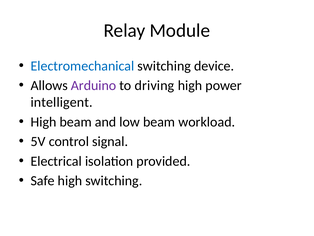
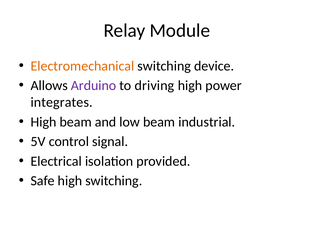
Electromechanical colour: blue -> orange (82, 66)
intelligent: intelligent -> integrates (62, 102)
workload: workload -> industrial (207, 122)
